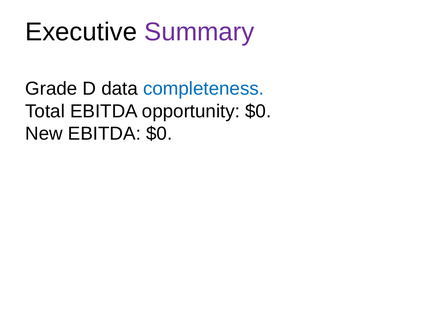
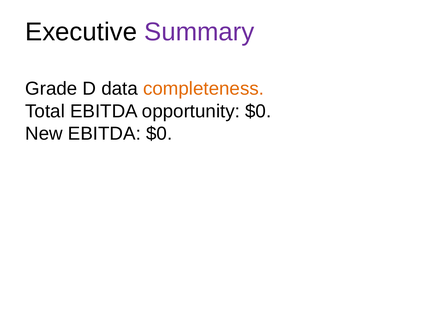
completeness colour: blue -> orange (204, 88)
